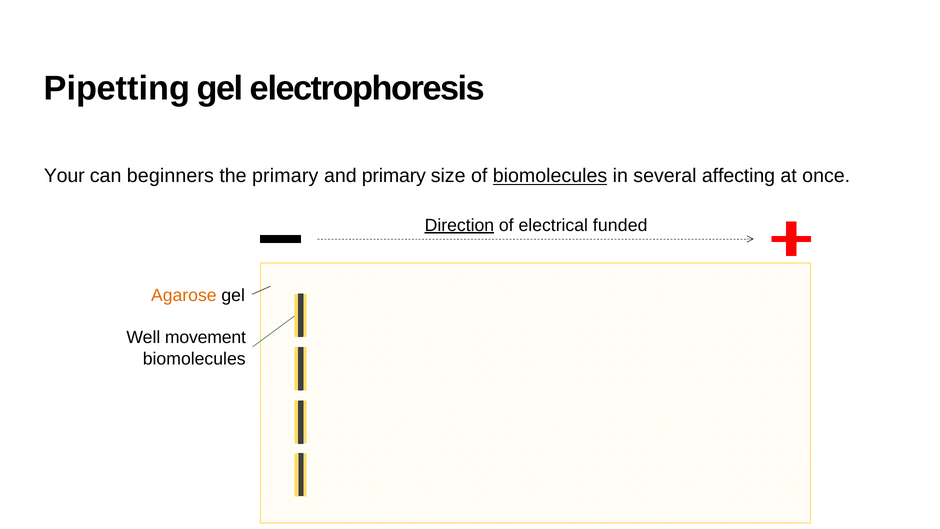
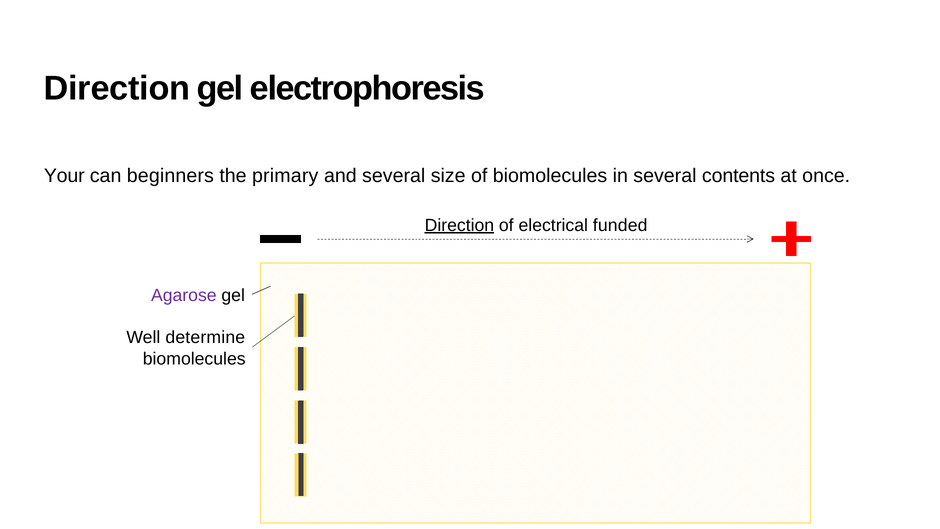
Pipetting: Pipetting -> Direction (117, 88)
and primary: primary -> several (394, 176)
biomolecules underline: present -> none (550, 176)
affecting: affecting -> contents (739, 176)
Agarose colour: orange -> purple (184, 295)
movement: movement -> determine (205, 337)
